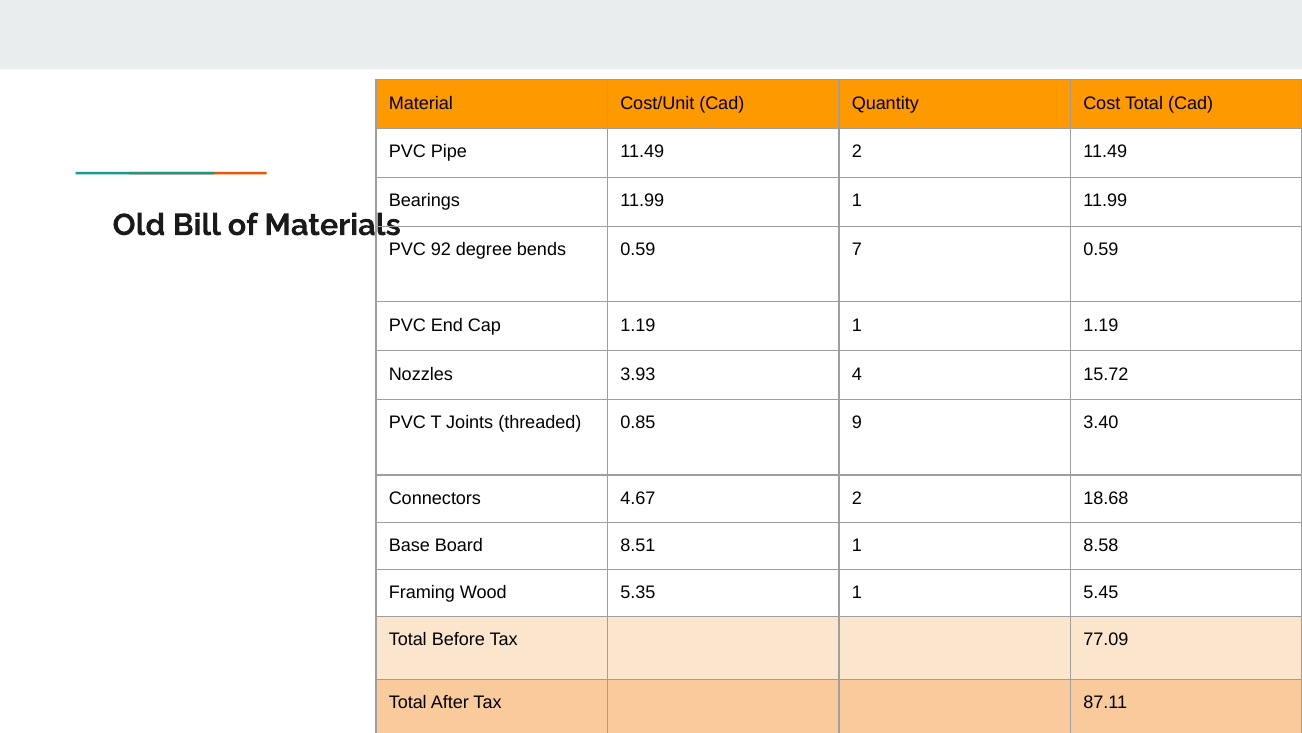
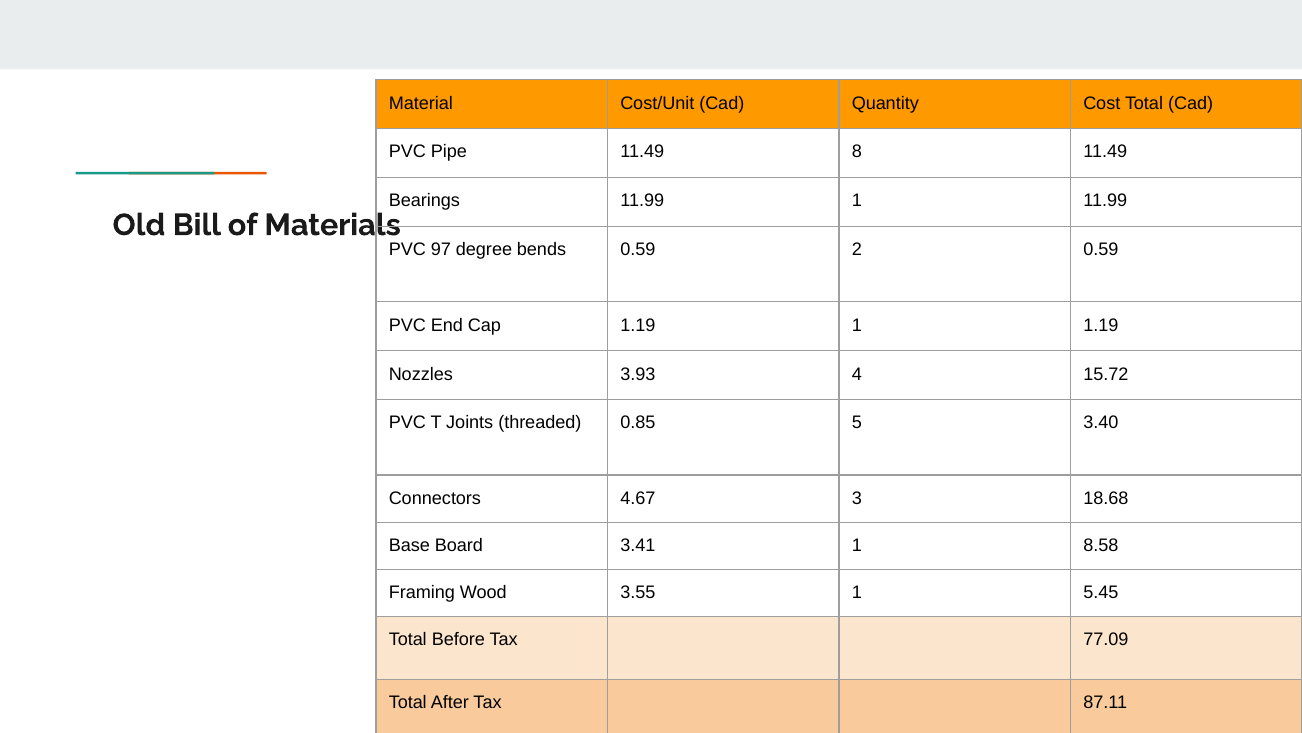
11.49 2: 2 -> 8 (857, 152)
92: 92 -> 97 (441, 250)
7: 7 -> 2 (857, 250)
9: 9 -> 5 (857, 423)
4.67 2: 2 -> 3 (857, 498)
8.51: 8.51 -> 3.41 (638, 545)
5.35: 5.35 -> 3.55 (638, 592)
